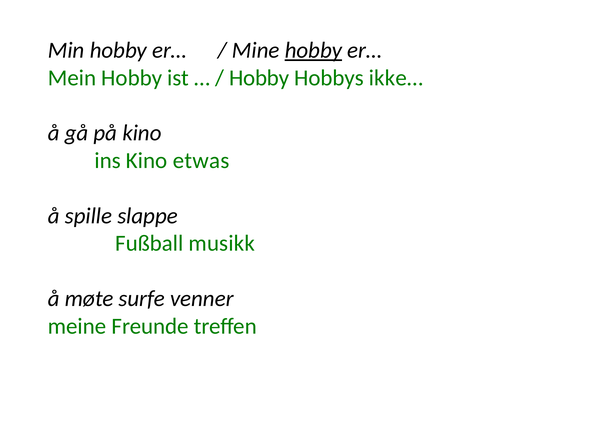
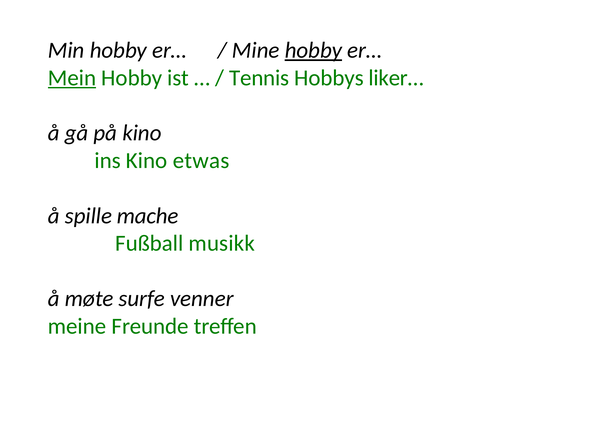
Mein underline: none -> present (72, 78)
Hobby: Hobby -> Tennis (259, 78)
ikke…: ikke… -> liker… (396, 78)
slappe: slappe -> mache (148, 216)
